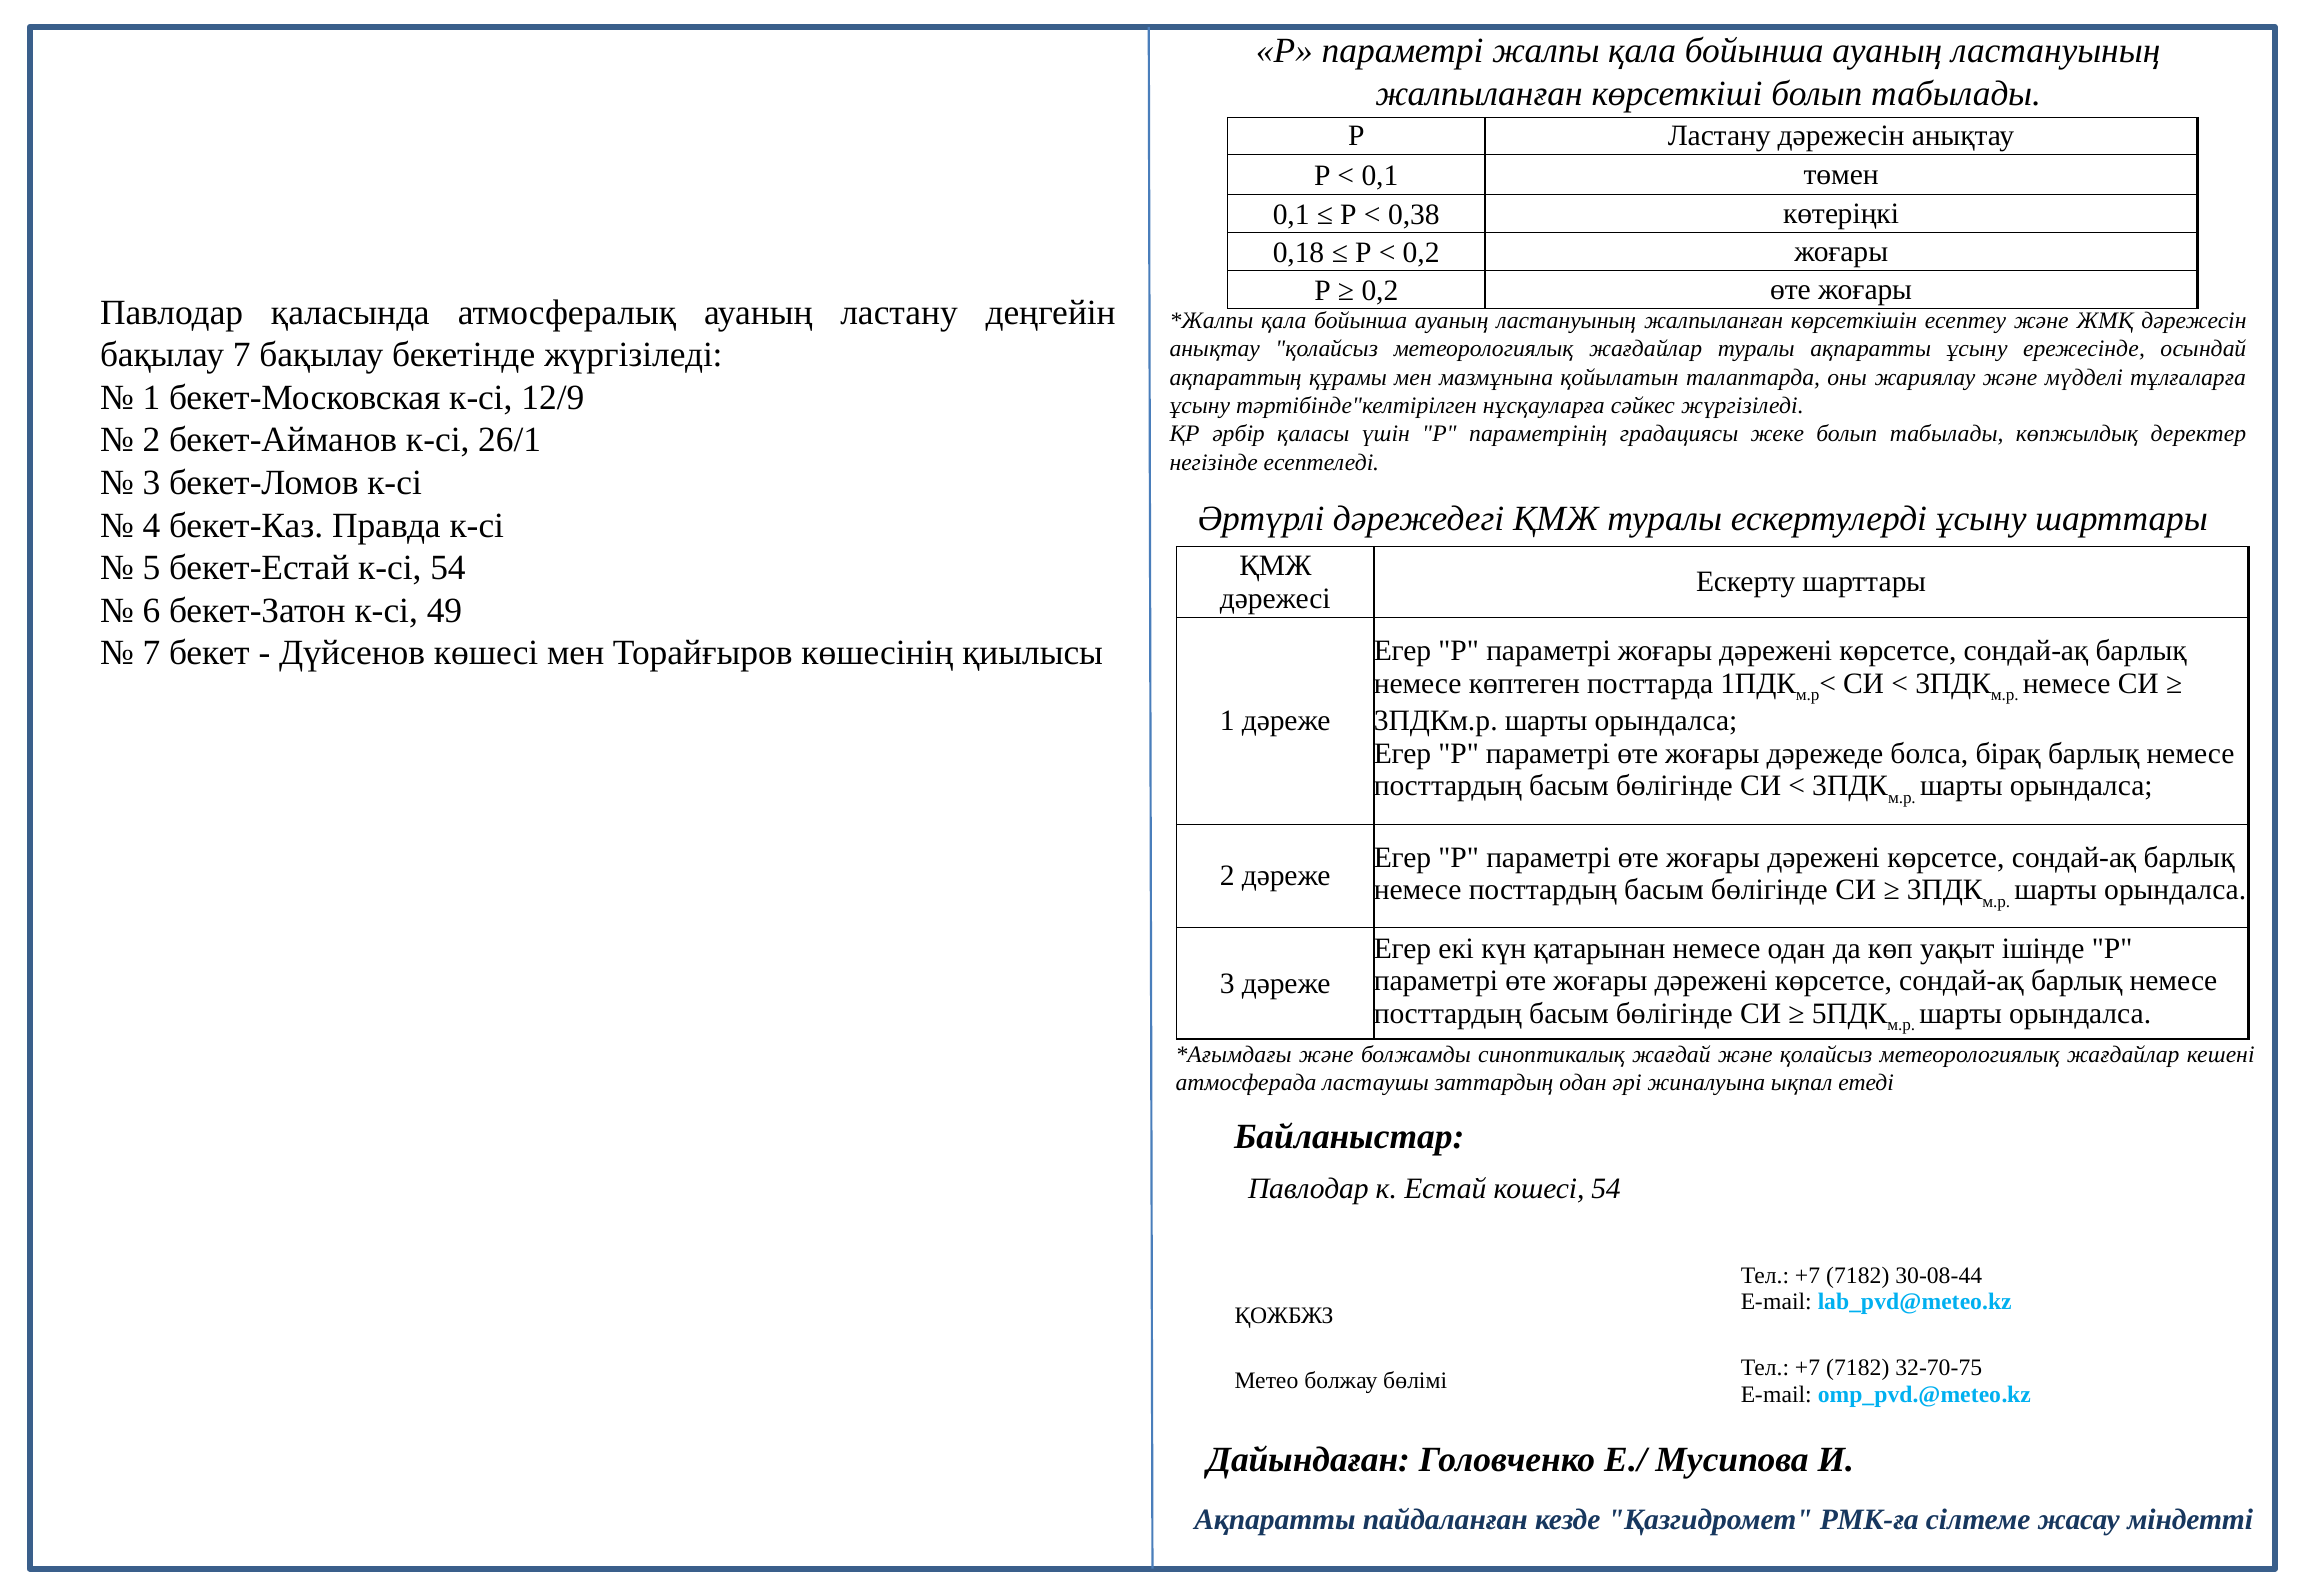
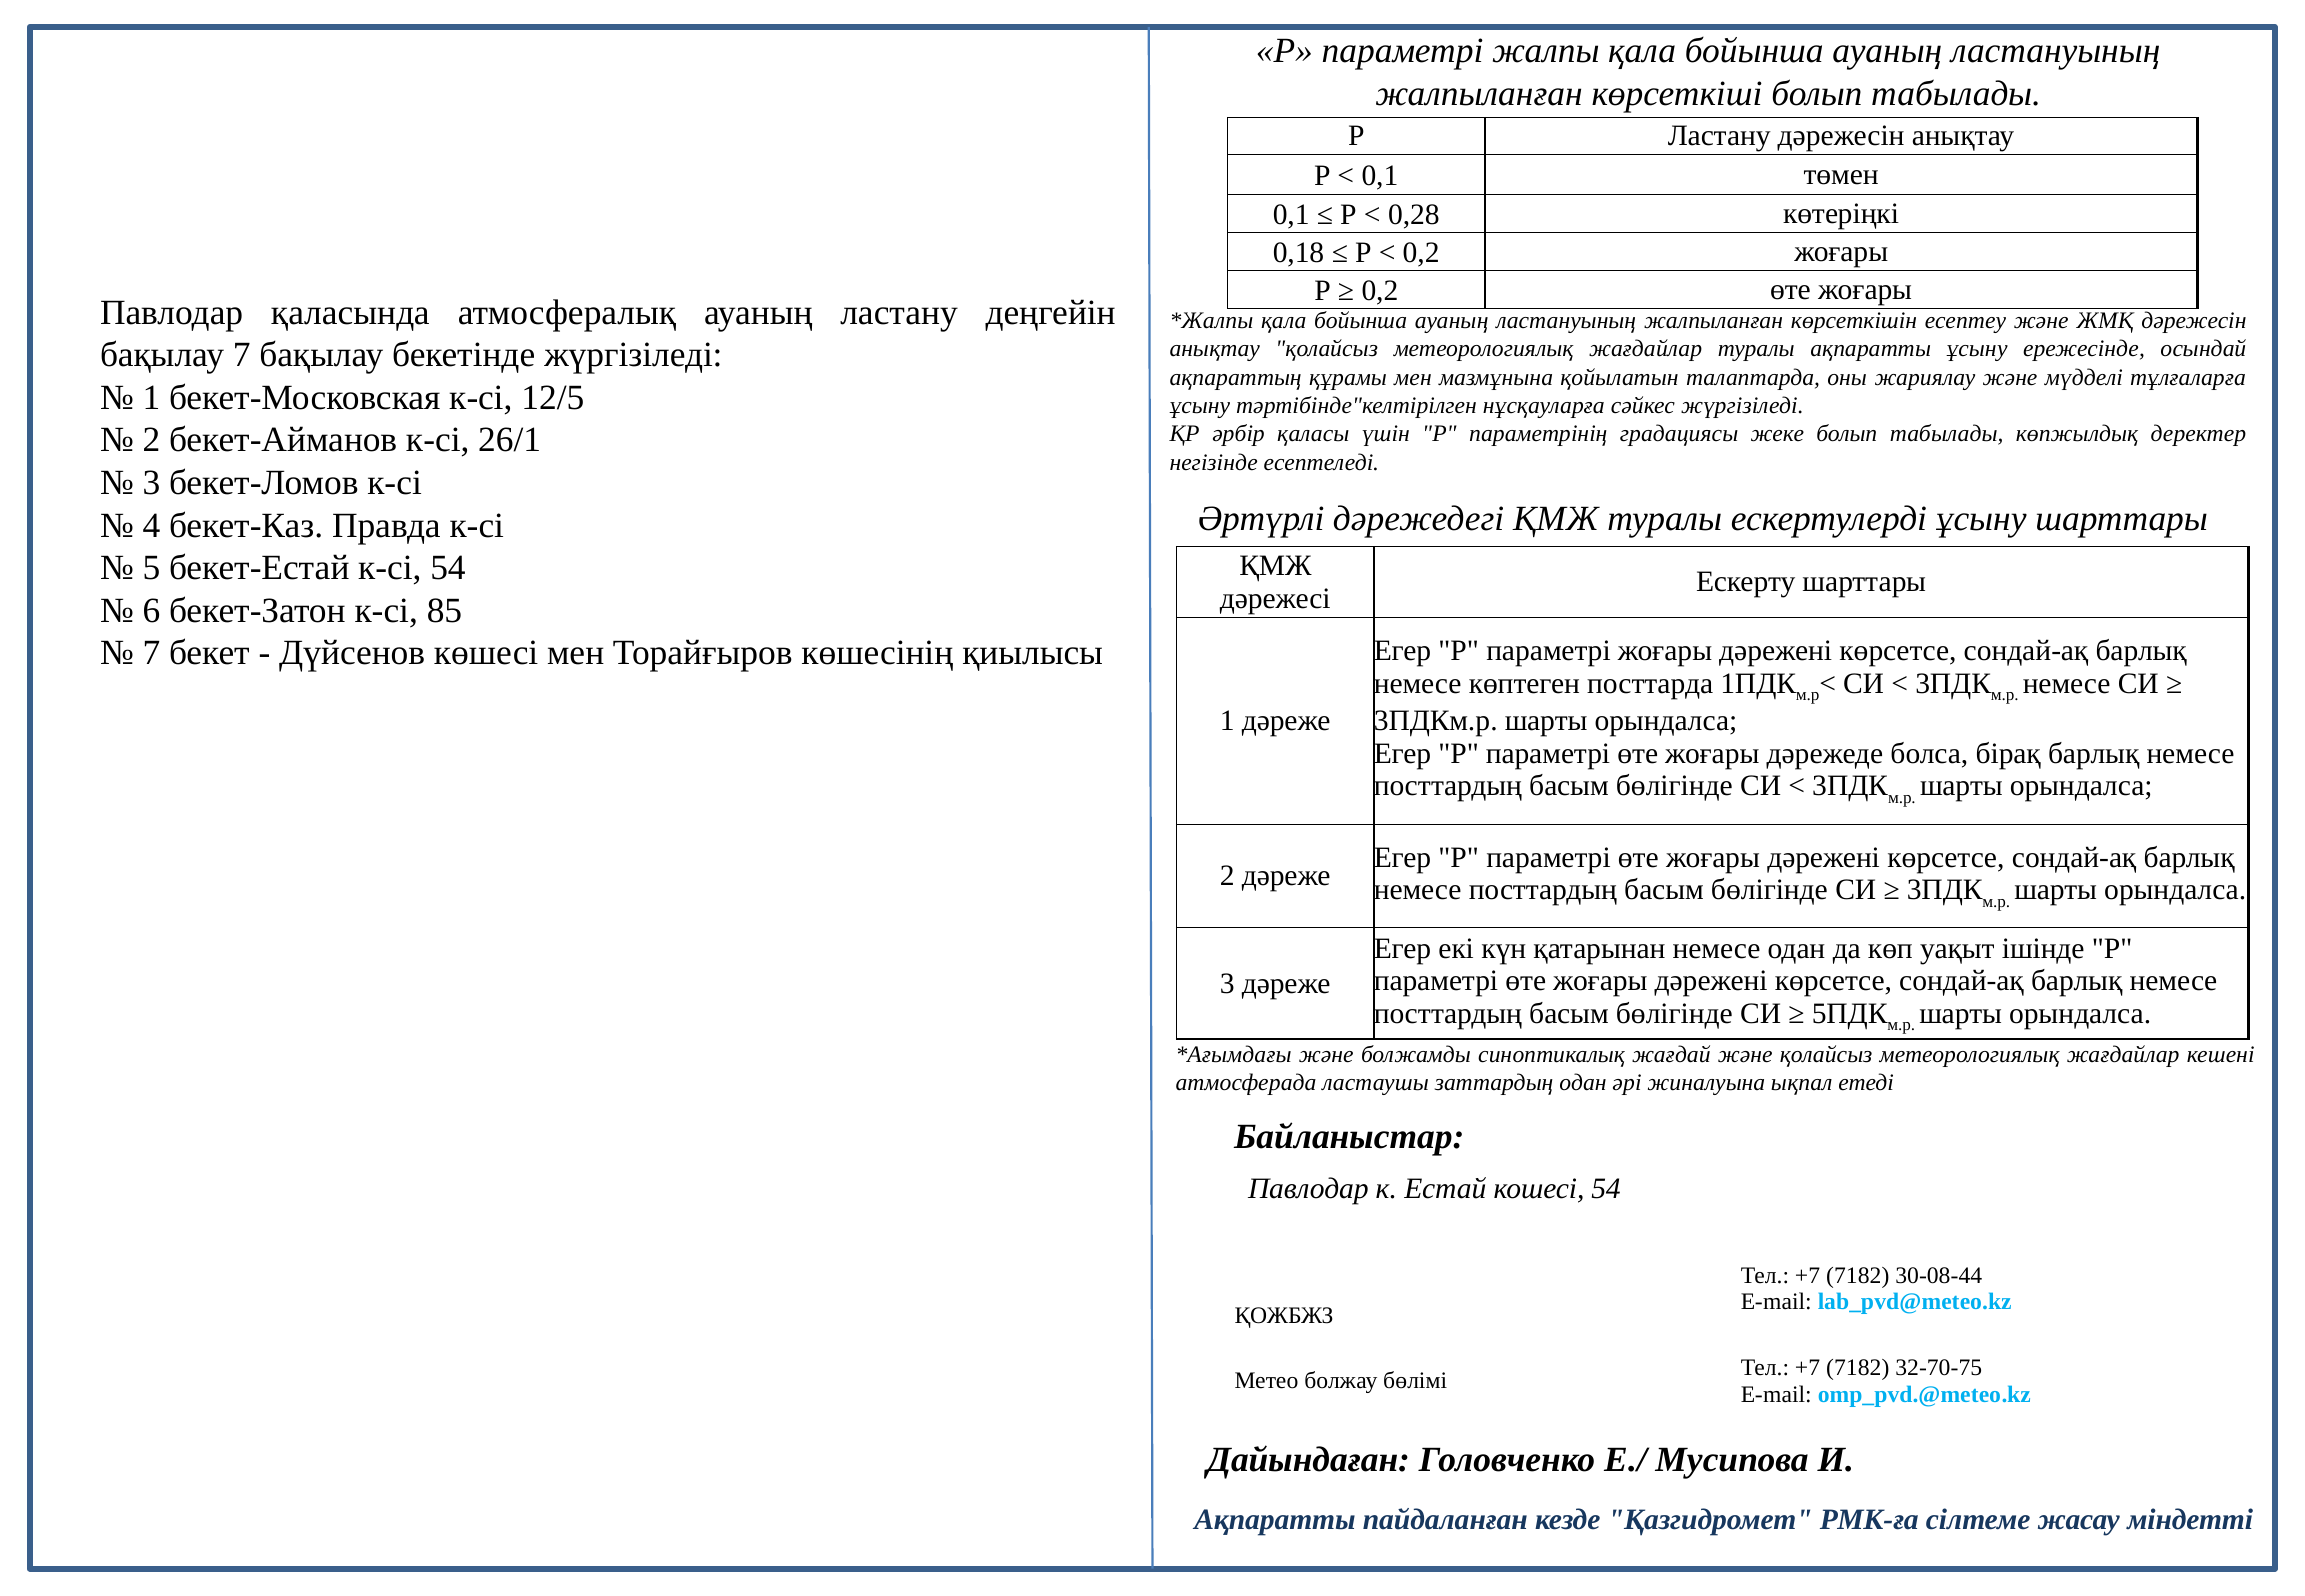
0,38: 0,38 -> 0,28 (1414, 215)
12/9: 12/9 -> 12/5 (553, 398)
49: 49 -> 85 (444, 610)
